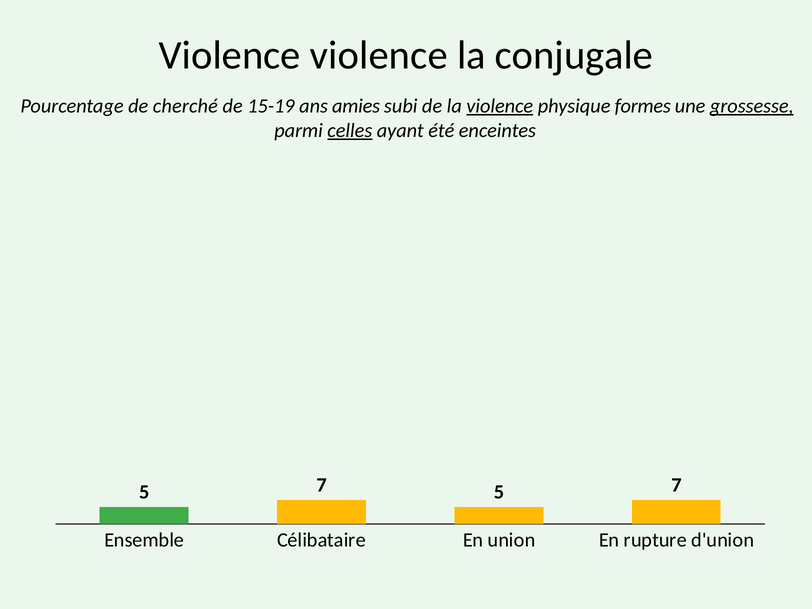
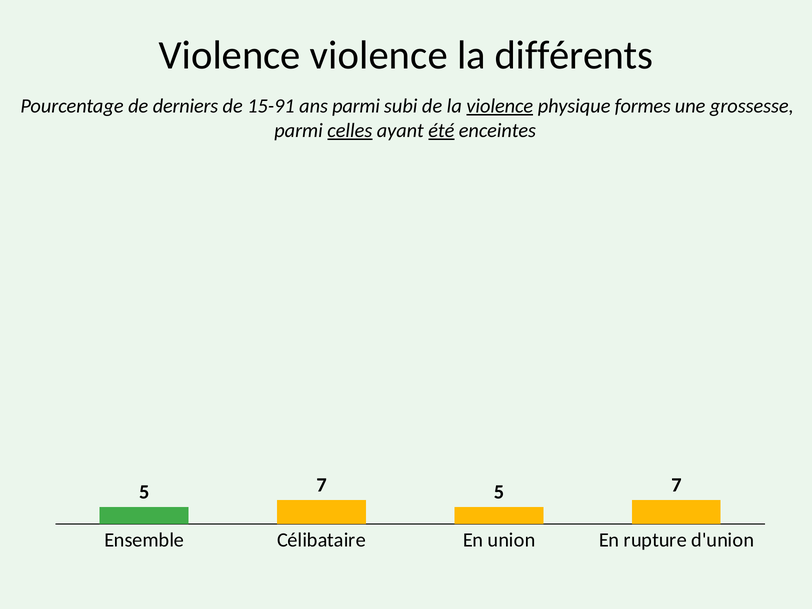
conjugale: conjugale -> différents (574, 56)
cherché: cherché -> derniers (186, 106)
15-19: 15-19 -> 15-91 (271, 106)
ans amies: amies -> parmi (356, 106)
grossesse underline: present -> none (752, 106)
été underline: none -> present (441, 130)
